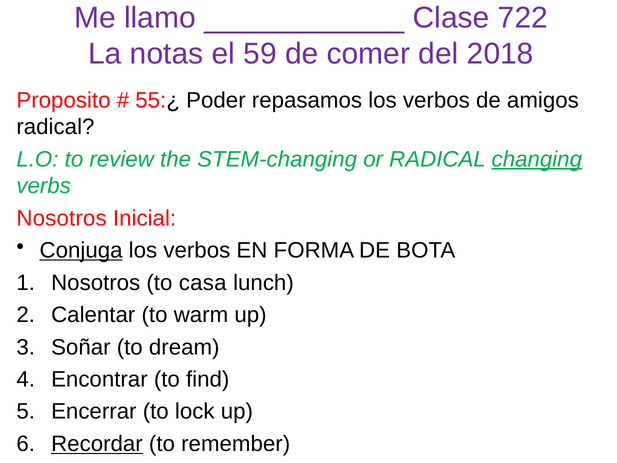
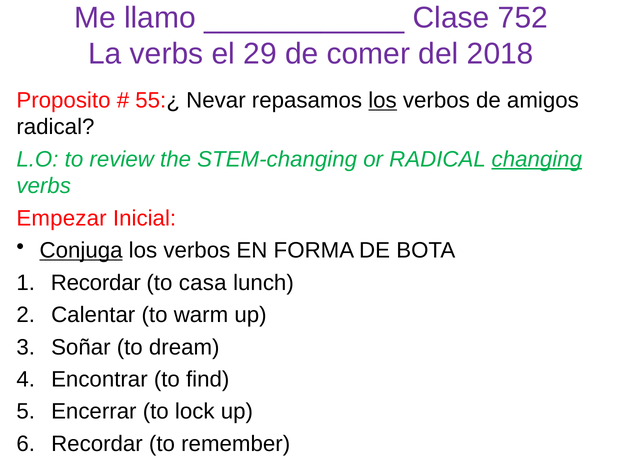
722: 722 -> 752 (523, 18)
La notas: notas -> verbs (167, 54)
59: 59 -> 29 (260, 54)
Poder: Poder -> Nevar (216, 100)
los underline: none -> present (383, 100)
Nosotros: Nosotros -> Empezar (62, 218)
Nosotros: Nosotros -> Recordar (96, 283)
Recordar underline: present -> none (97, 444)
